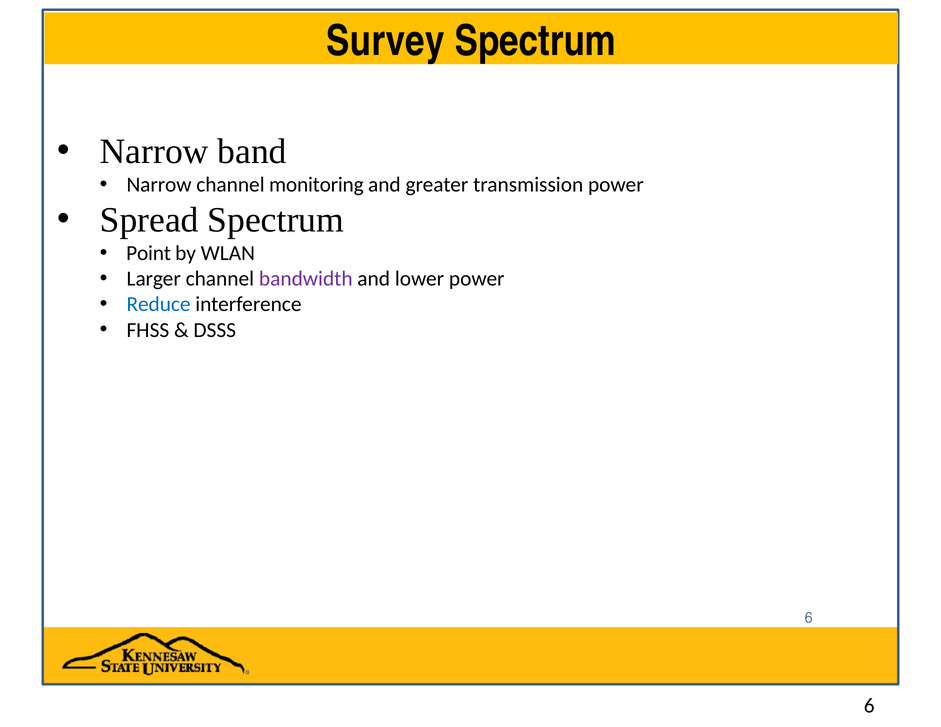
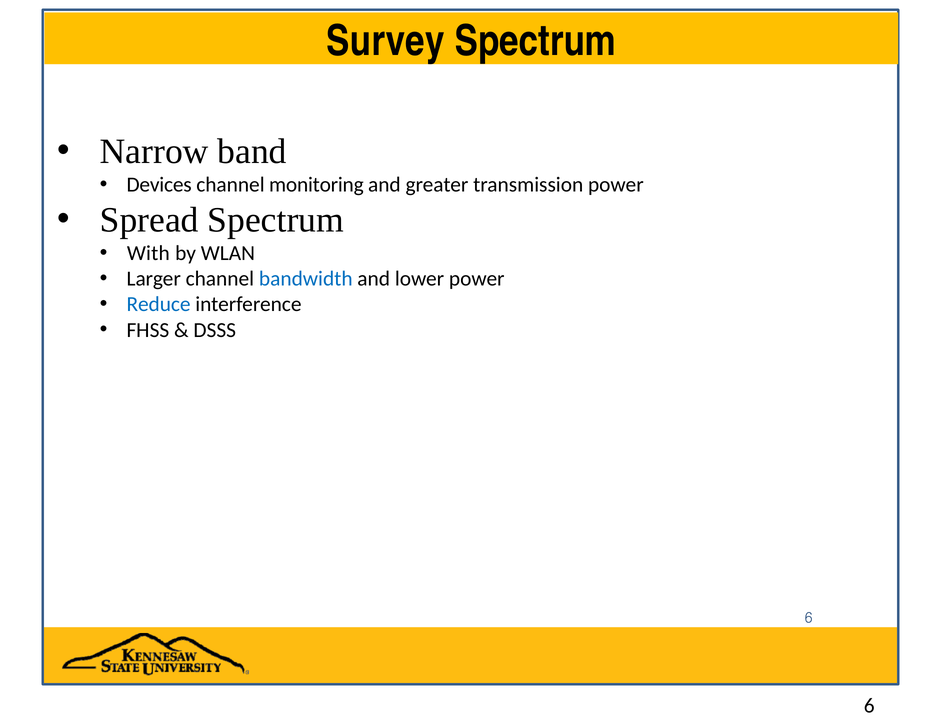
Narrow: Narrow -> Devices (159, 185)
Point: Point -> With (148, 253)
bandwidth colour: purple -> blue (306, 279)
